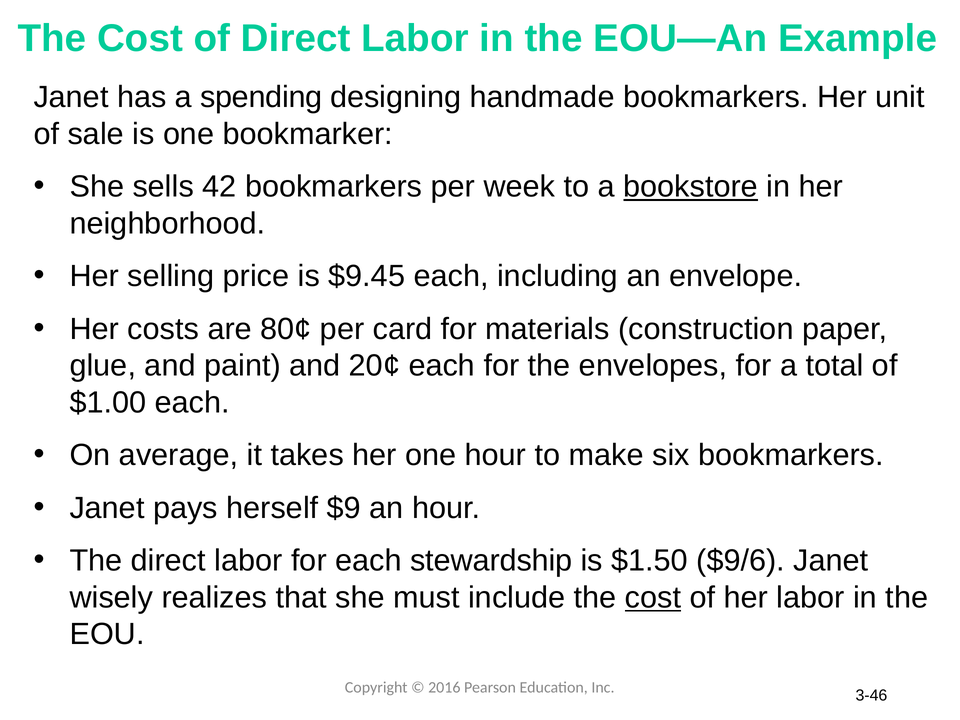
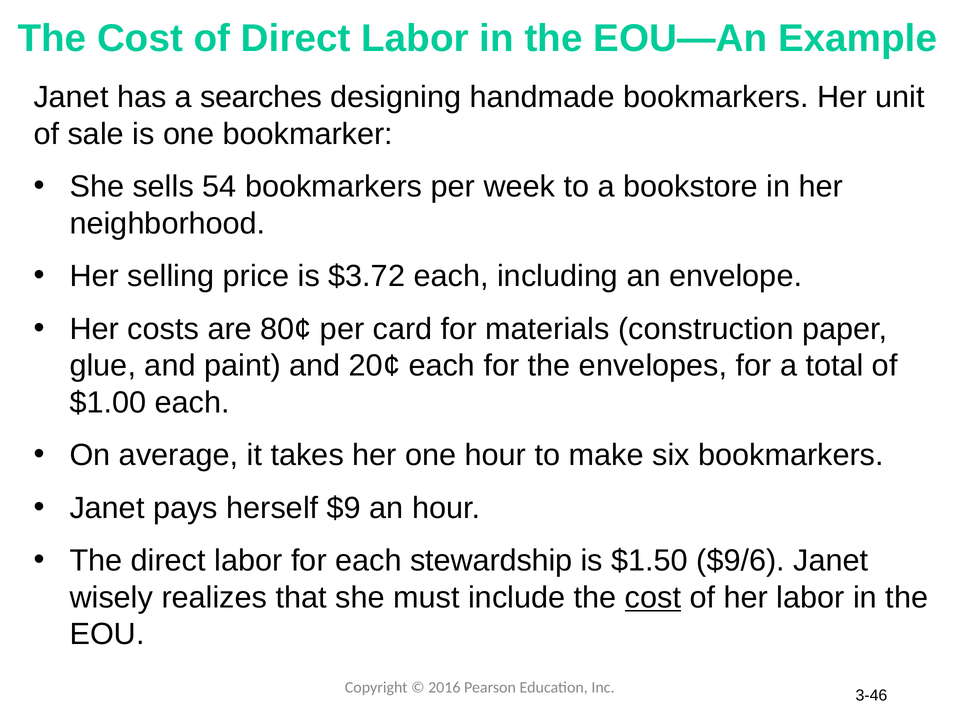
spending: spending -> searches (261, 97)
42: 42 -> 54 (219, 187)
bookstore underline: present -> none (691, 187)
$9.45: $9.45 -> $3.72 (367, 276)
